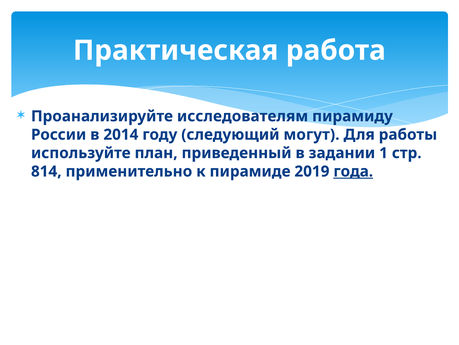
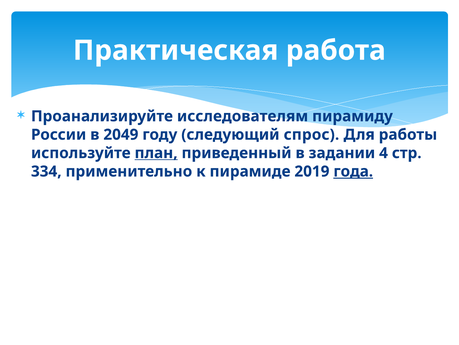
2014: 2014 -> 2049 (121, 134)
могут: могут -> спрос (311, 134)
план underline: none -> present (156, 153)
1: 1 -> 4 (384, 153)
814: 814 -> 334 (46, 171)
